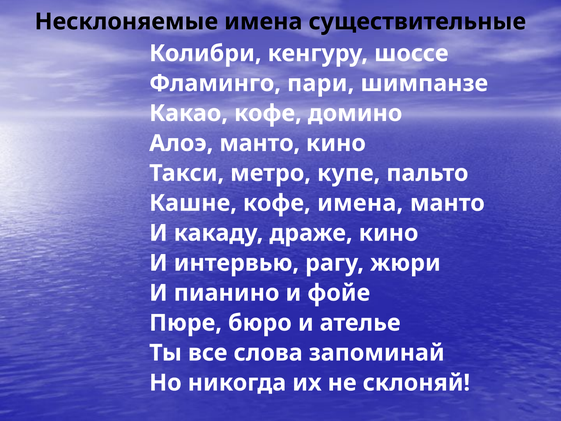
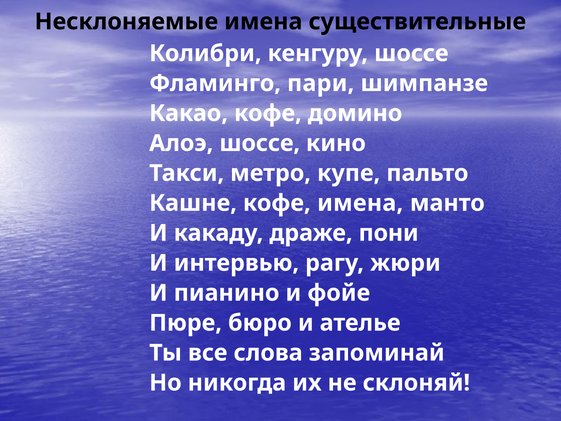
Алоэ манто: манто -> шоссе (260, 143)
драже кино: кино -> пони (389, 233)
